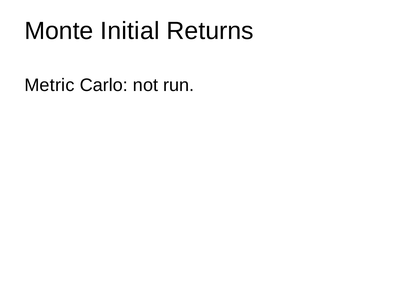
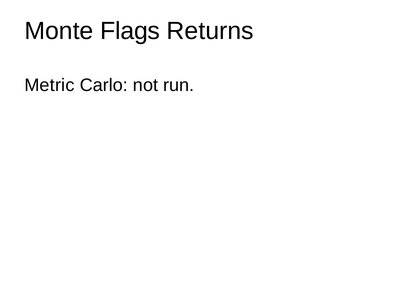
Initial: Initial -> Flags (130, 31)
